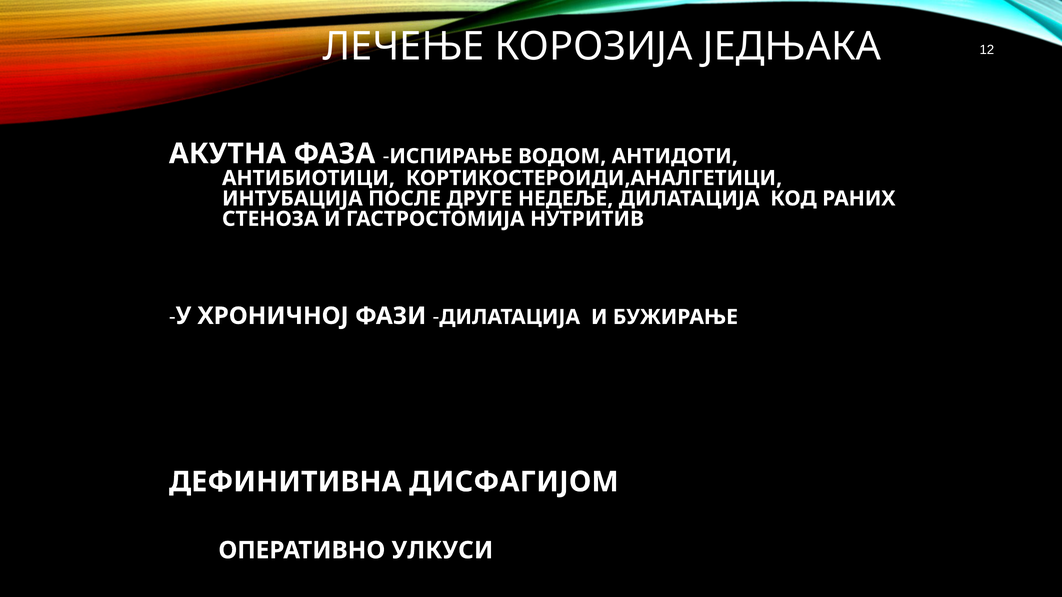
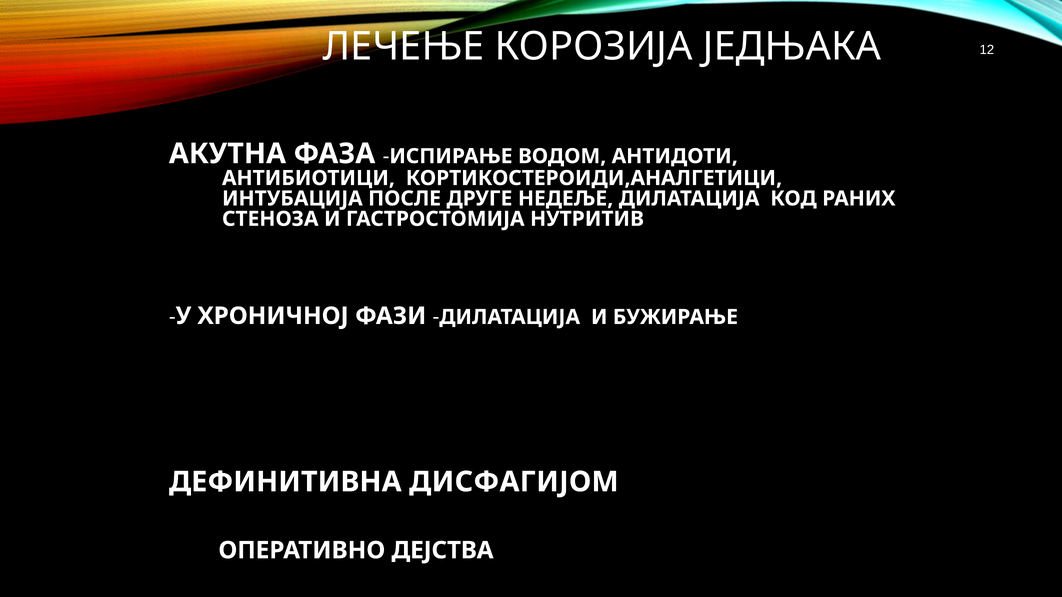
УЛКУСИ: УЛКУСИ -> ДЕЈСТВА (443, 551)
